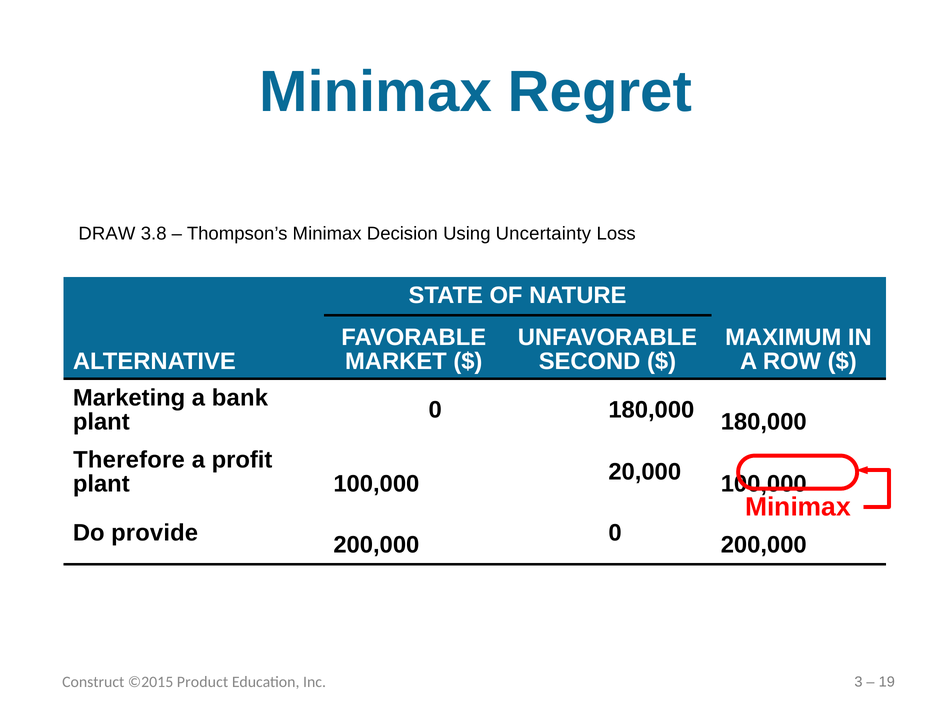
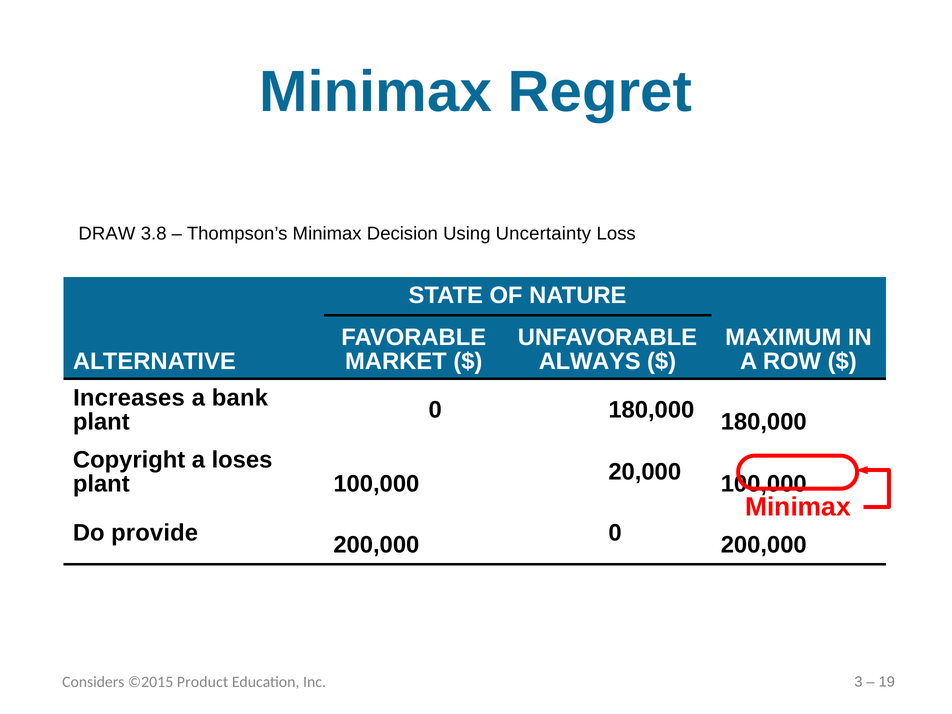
SECOND: SECOND -> ALWAYS (590, 361)
Marketing: Marketing -> Increases (129, 398)
Therefore: Therefore -> Copyright (129, 460)
profit: profit -> loses (242, 460)
Construct: Construct -> Considers (93, 682)
